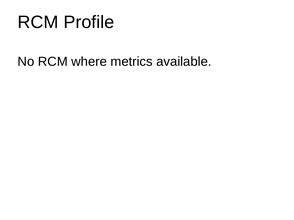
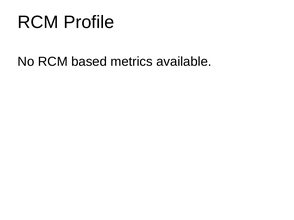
where: where -> based (89, 62)
